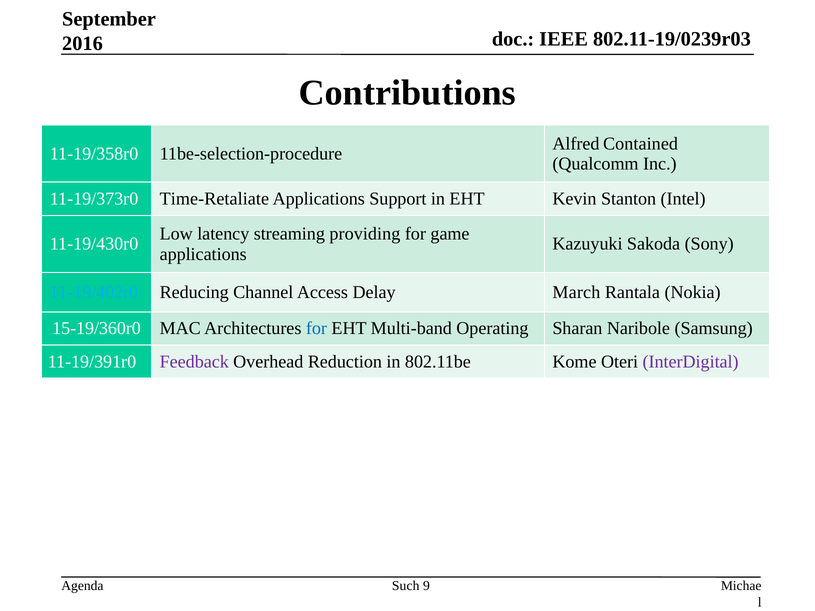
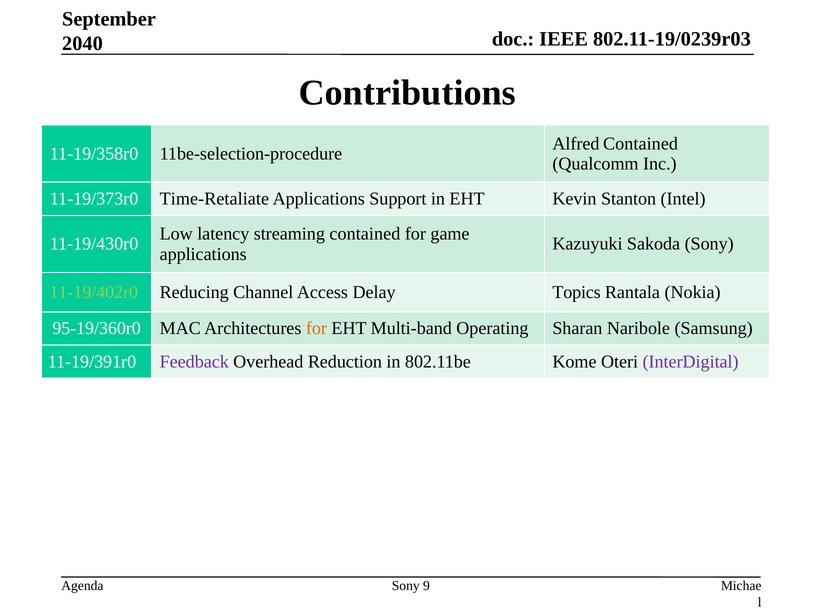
2016: 2016 -> 2040 (82, 43)
streaming providing: providing -> contained (365, 234)
11-19/402r0 colour: light blue -> light green (94, 292)
March: March -> Topics (577, 292)
15-19/360r0: 15-19/360r0 -> 95-19/360r0 (97, 329)
for colour: blue -> orange (316, 329)
Such: Such -> Sony (406, 586)
